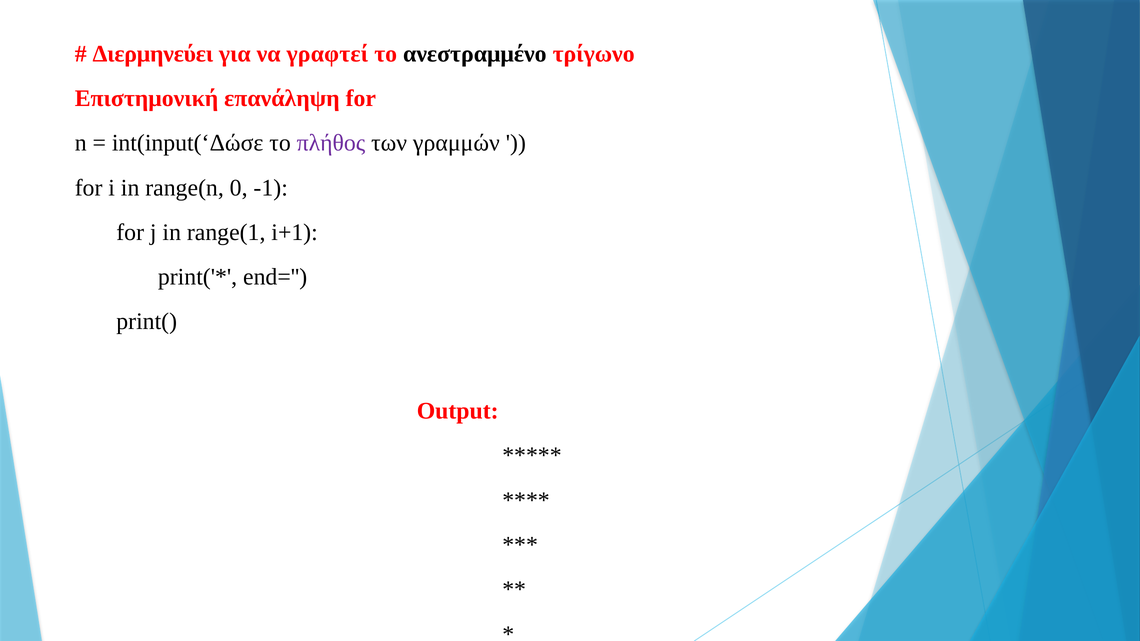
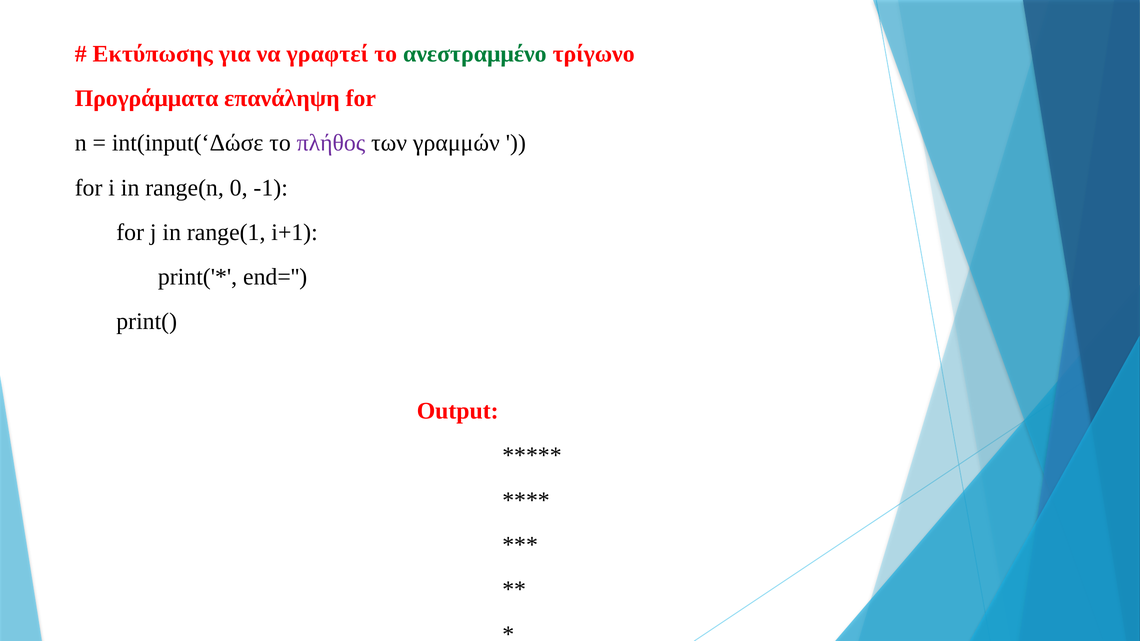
Διερμηνεύει: Διερμηνεύει -> Εκτύπωσης (153, 54)
ανεστραμμένο colour: black -> green (475, 54)
Επιστημονική: Επιστημονική -> Προγράμματα (147, 98)
